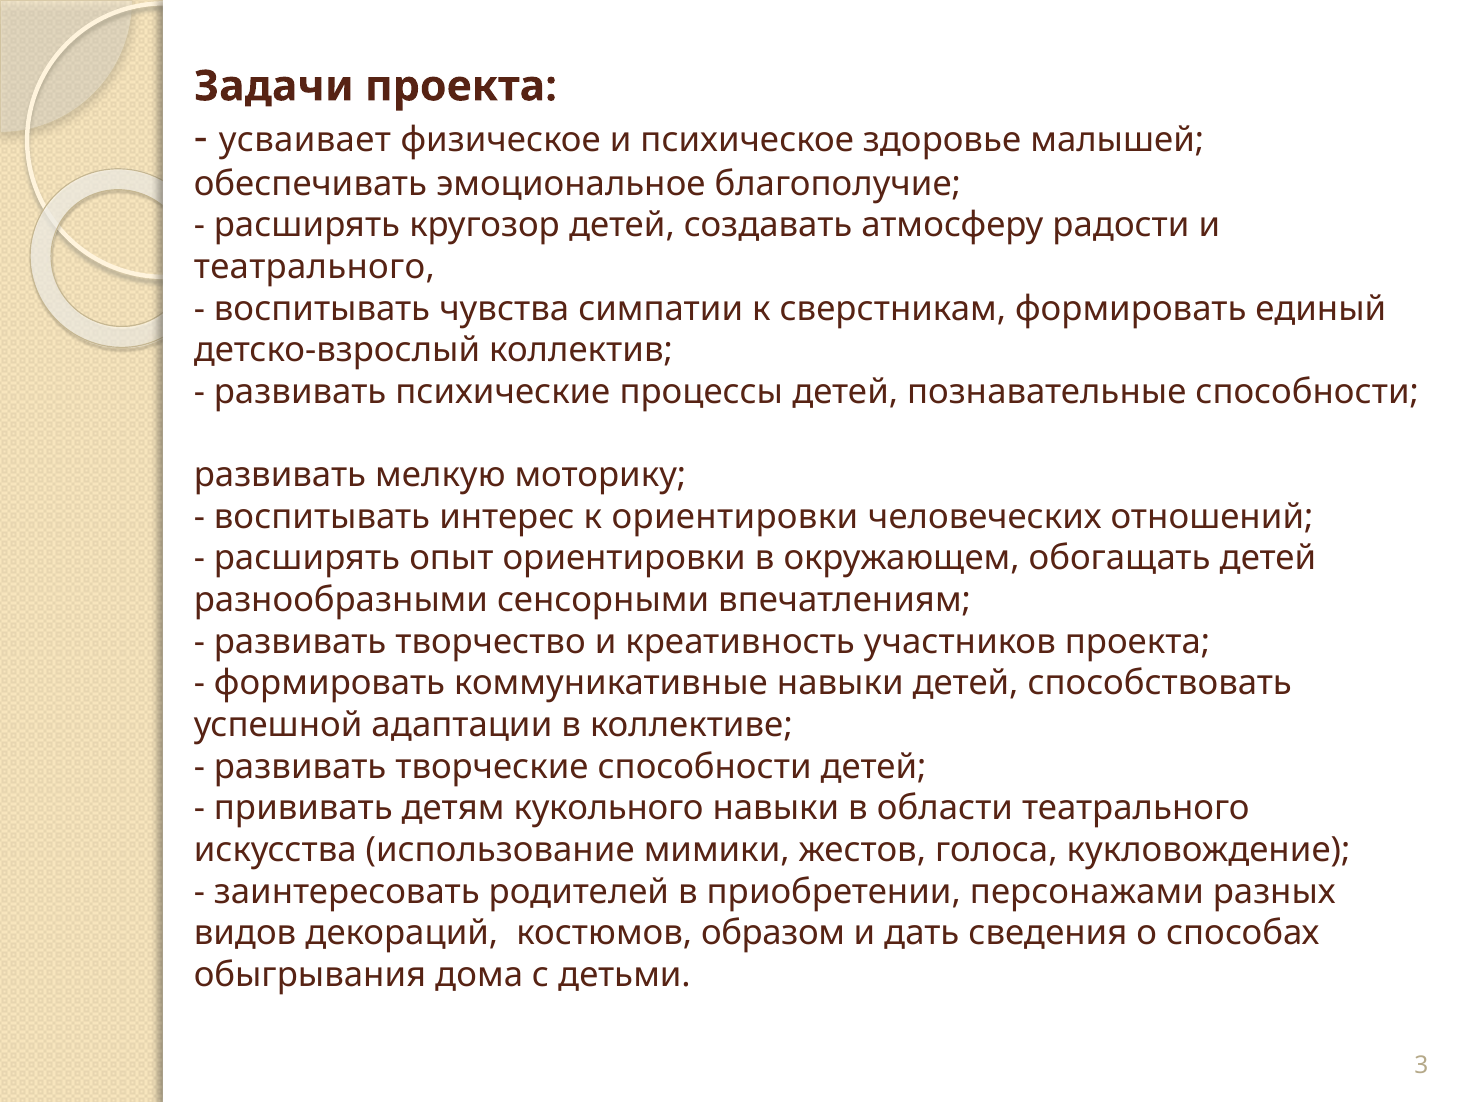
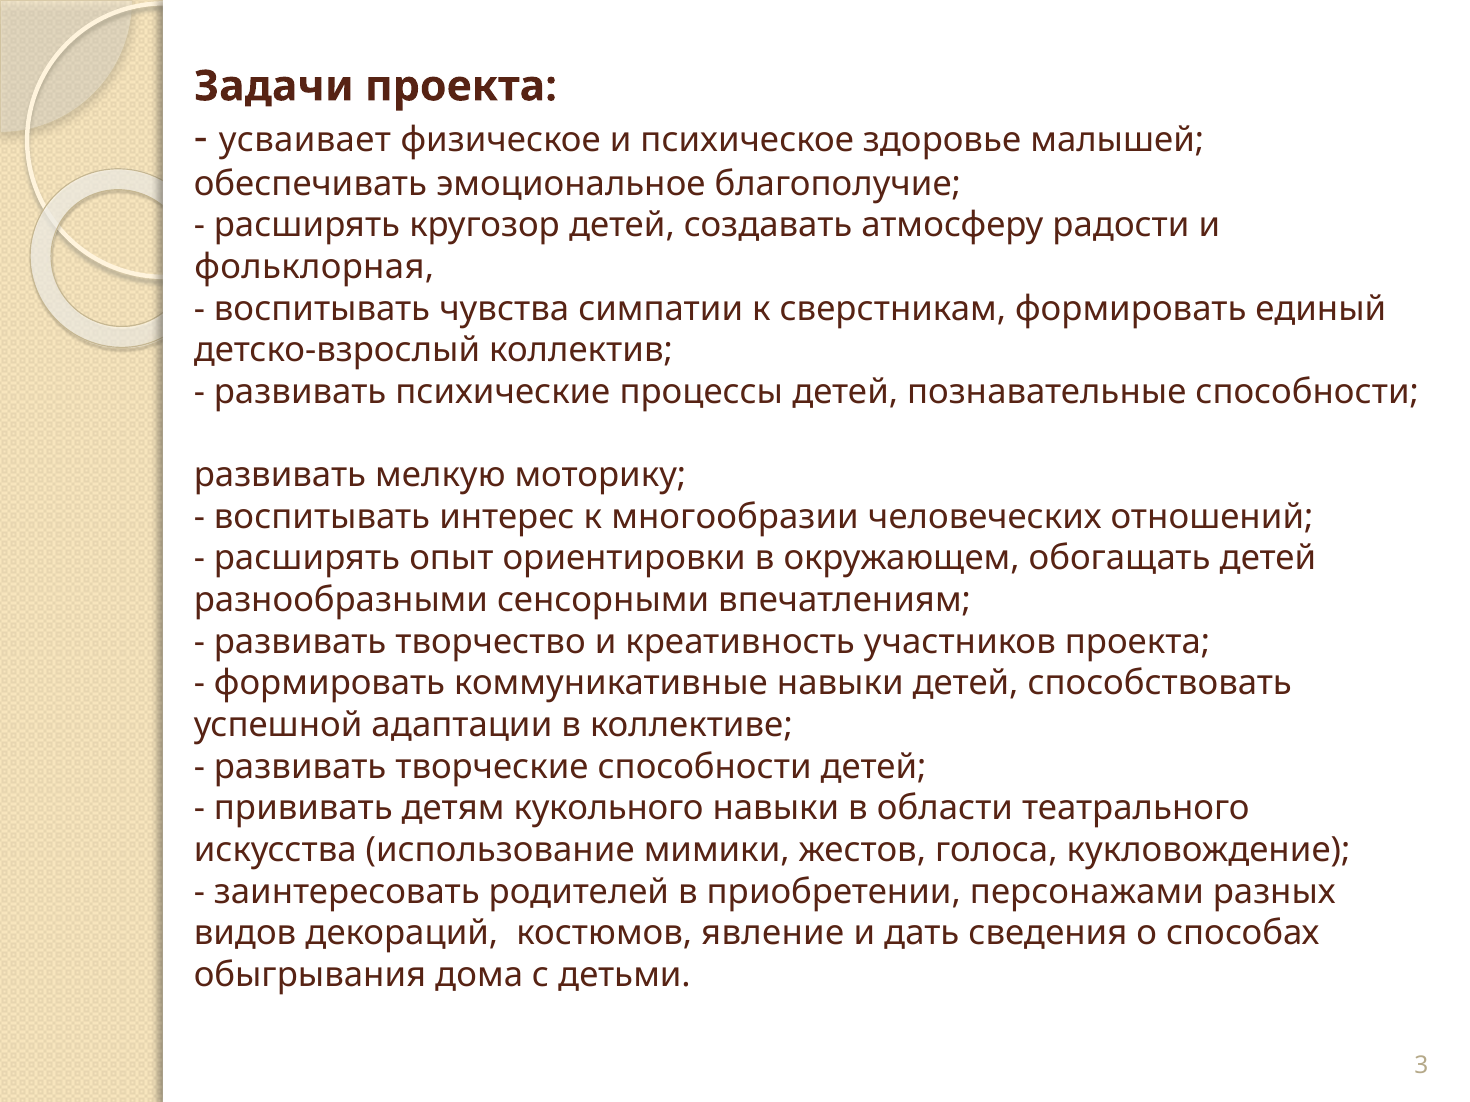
театрального: театрального -> фольклорная (314, 267)
к ориентировки: ориентировки -> многообразии (735, 517)
образом: образом -> явление (773, 934)
